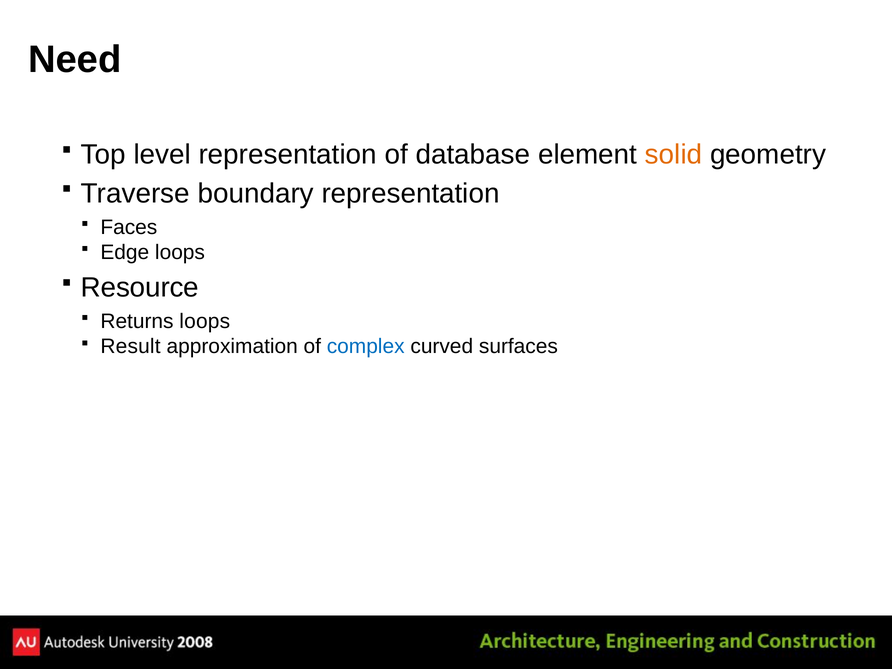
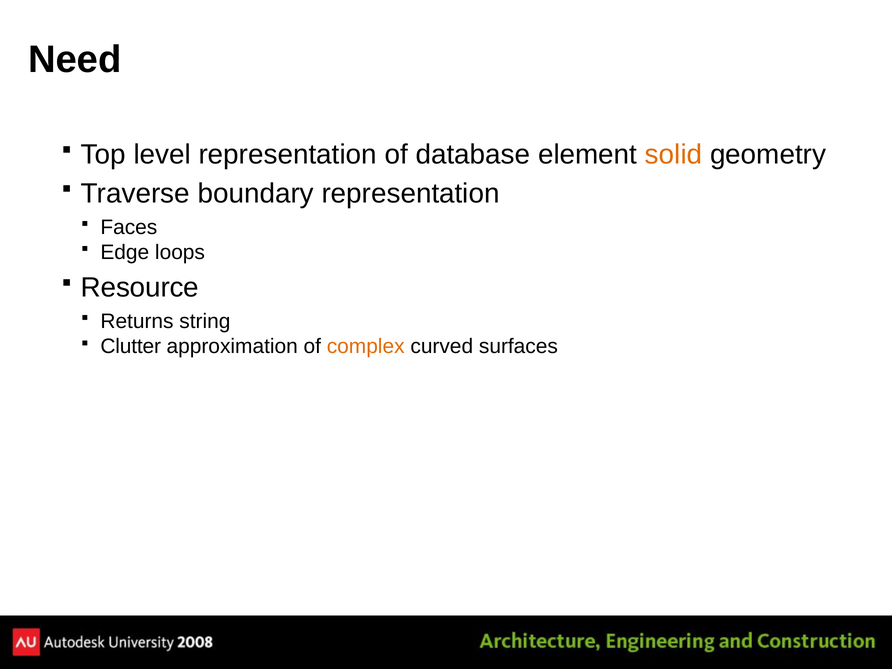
Returns loops: loops -> string (205, 321)
Result: Result -> Clutter (131, 346)
complex colour: blue -> orange (366, 346)
